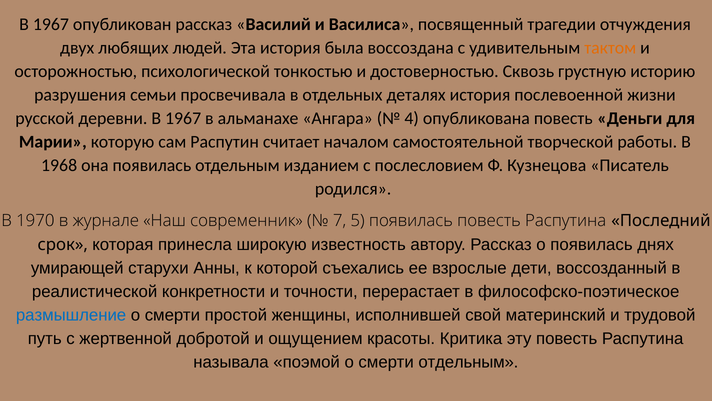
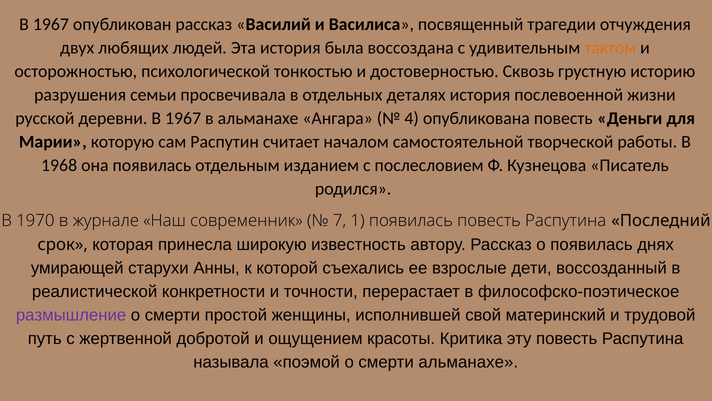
5: 5 -> 1 (358, 221)
размышление colour: blue -> purple (71, 315)
смерти отдельным: отдельным -> альманахе (468, 362)
